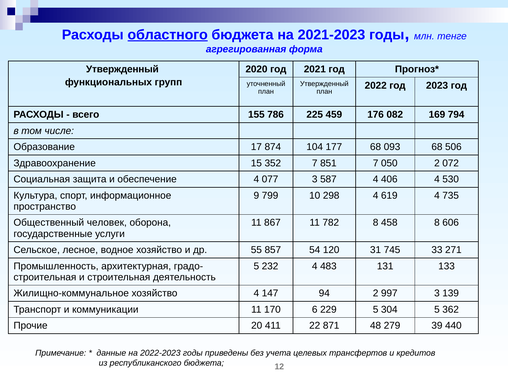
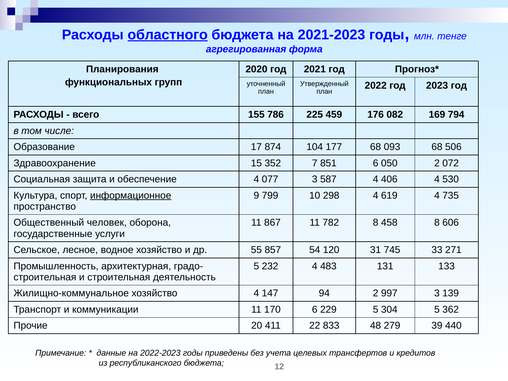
Утвержденный: Утвержденный -> Планирования (122, 69)
851 7: 7 -> 6 (376, 163)
информационное underline: none -> present (131, 195)
871: 871 -> 833 (331, 326)
